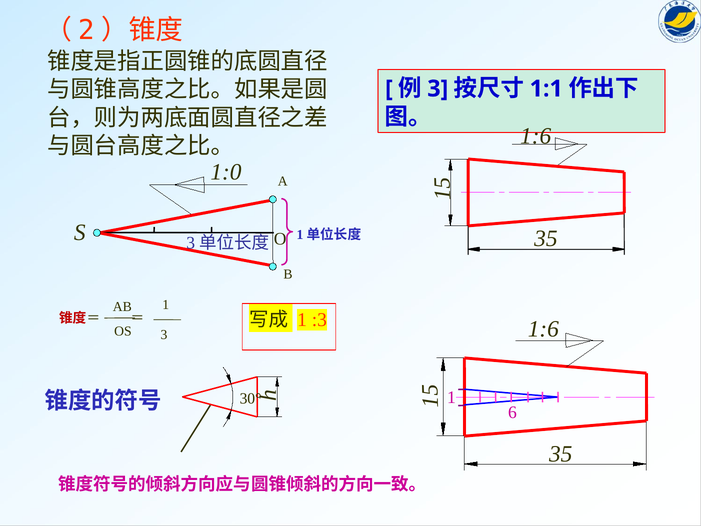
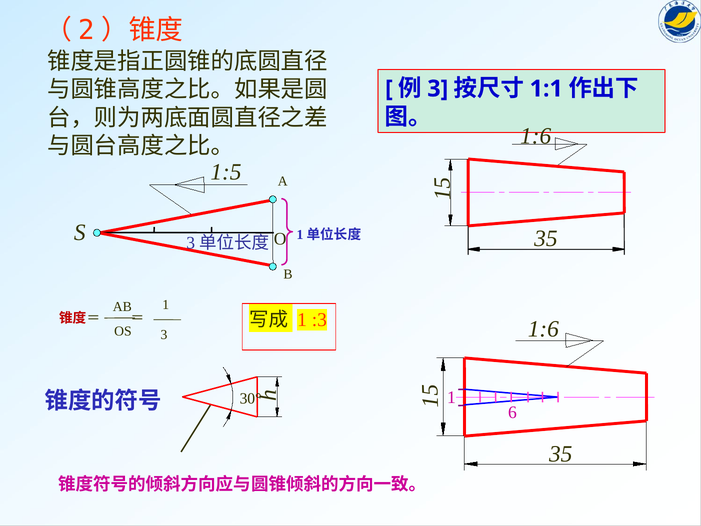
1:0: 1:0 -> 1:5 (226, 172)
